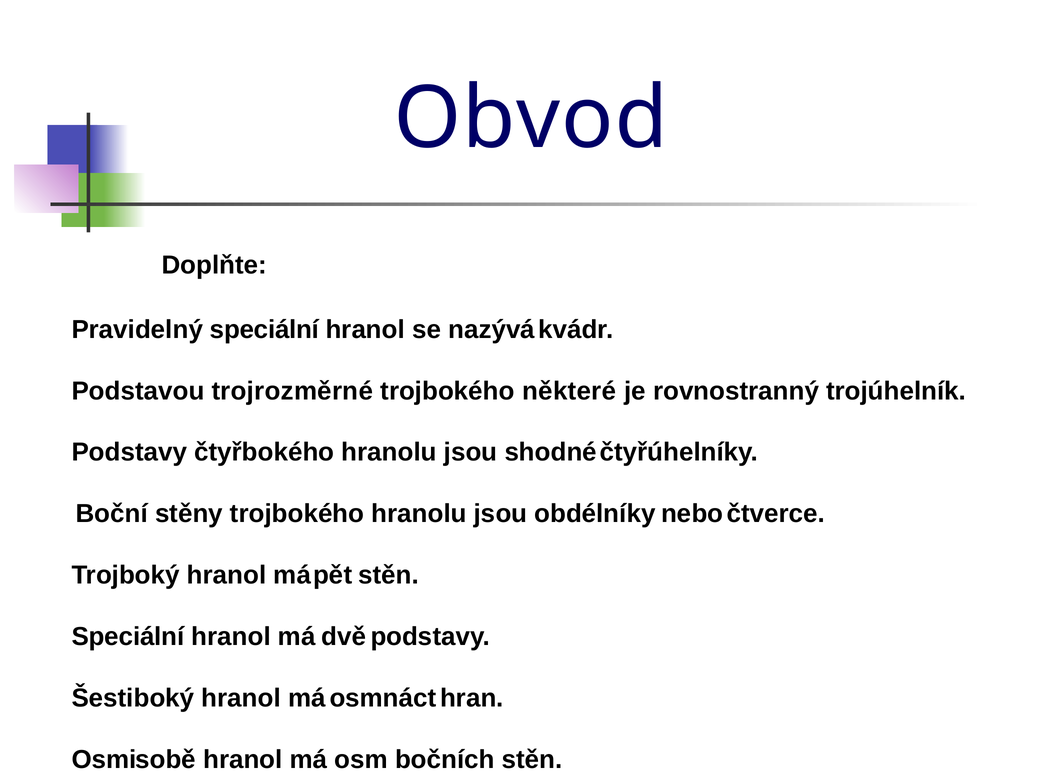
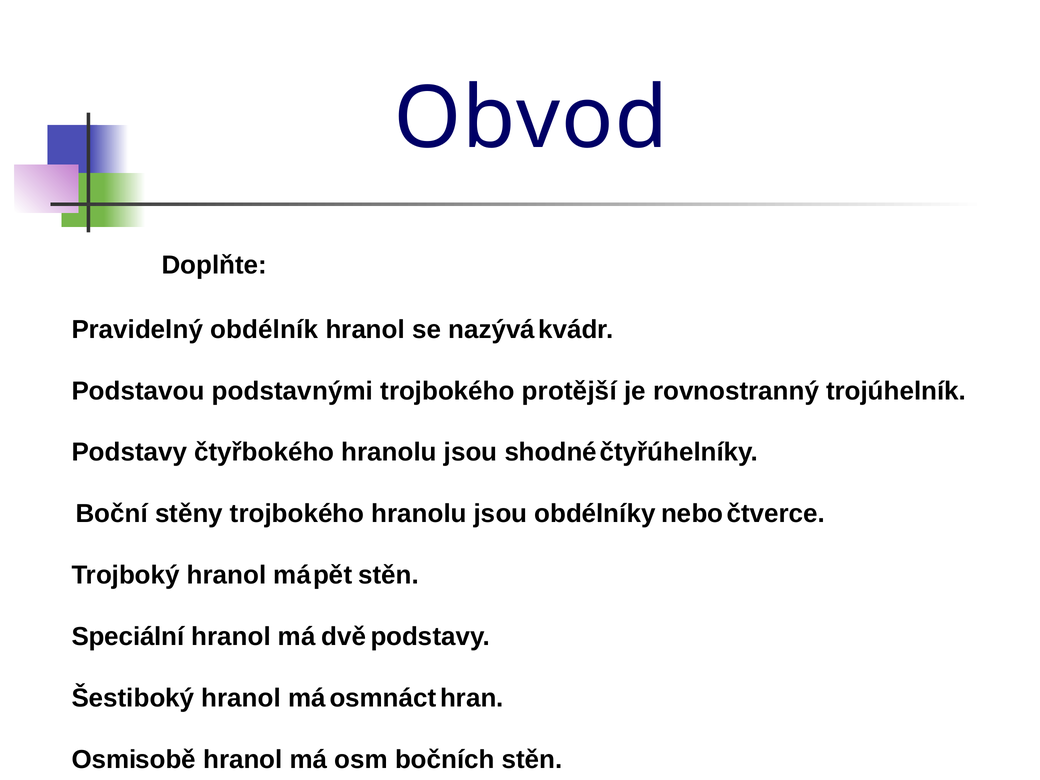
Pravidelný speciální: speciální -> obdélník (264, 330)
trojrozměrné: trojrozměrné -> podstavnými (292, 391)
některé: některé -> protější (569, 391)
